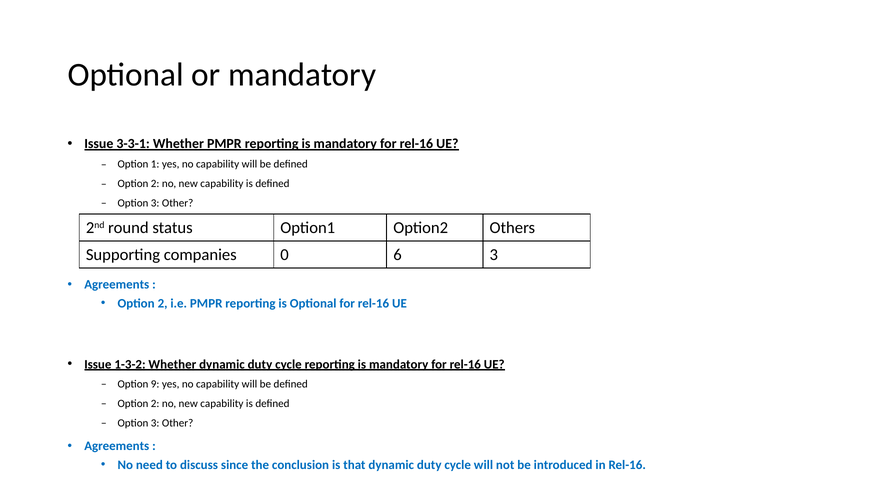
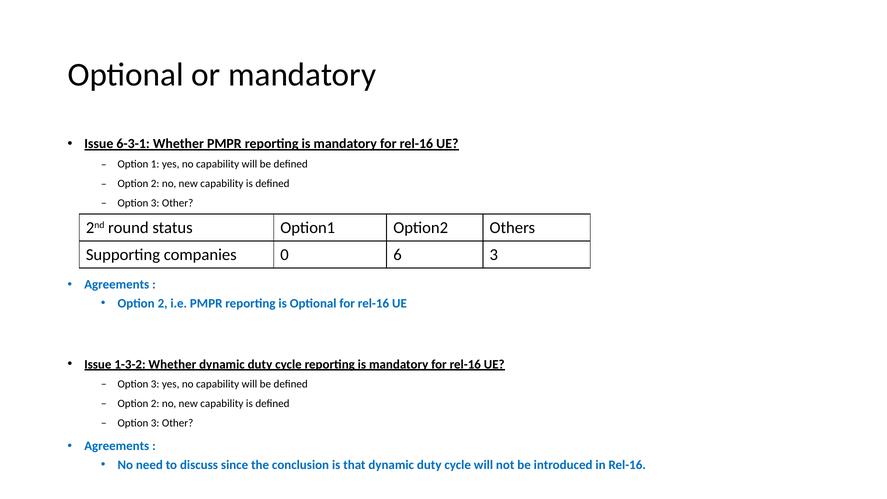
3-3-1: 3-3-1 -> 6-3-1 (133, 144)
9: 9 -> 3 (155, 384)
